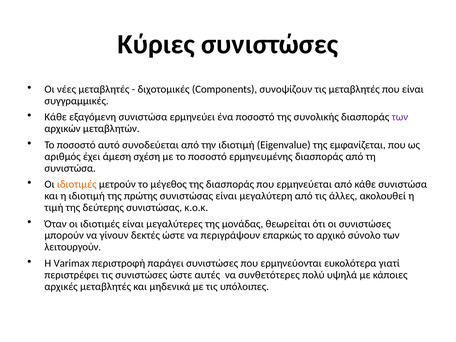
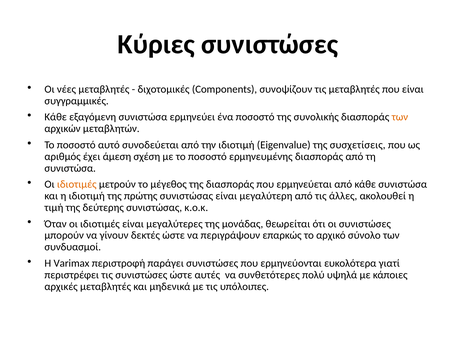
των colour: purple -> orange (400, 117)
εμφανίζεται: εμφανίζεται -> συσχετίσεις (358, 145)
λειτουργούν: λειτουργούν -> συνδυασμοί (73, 247)
